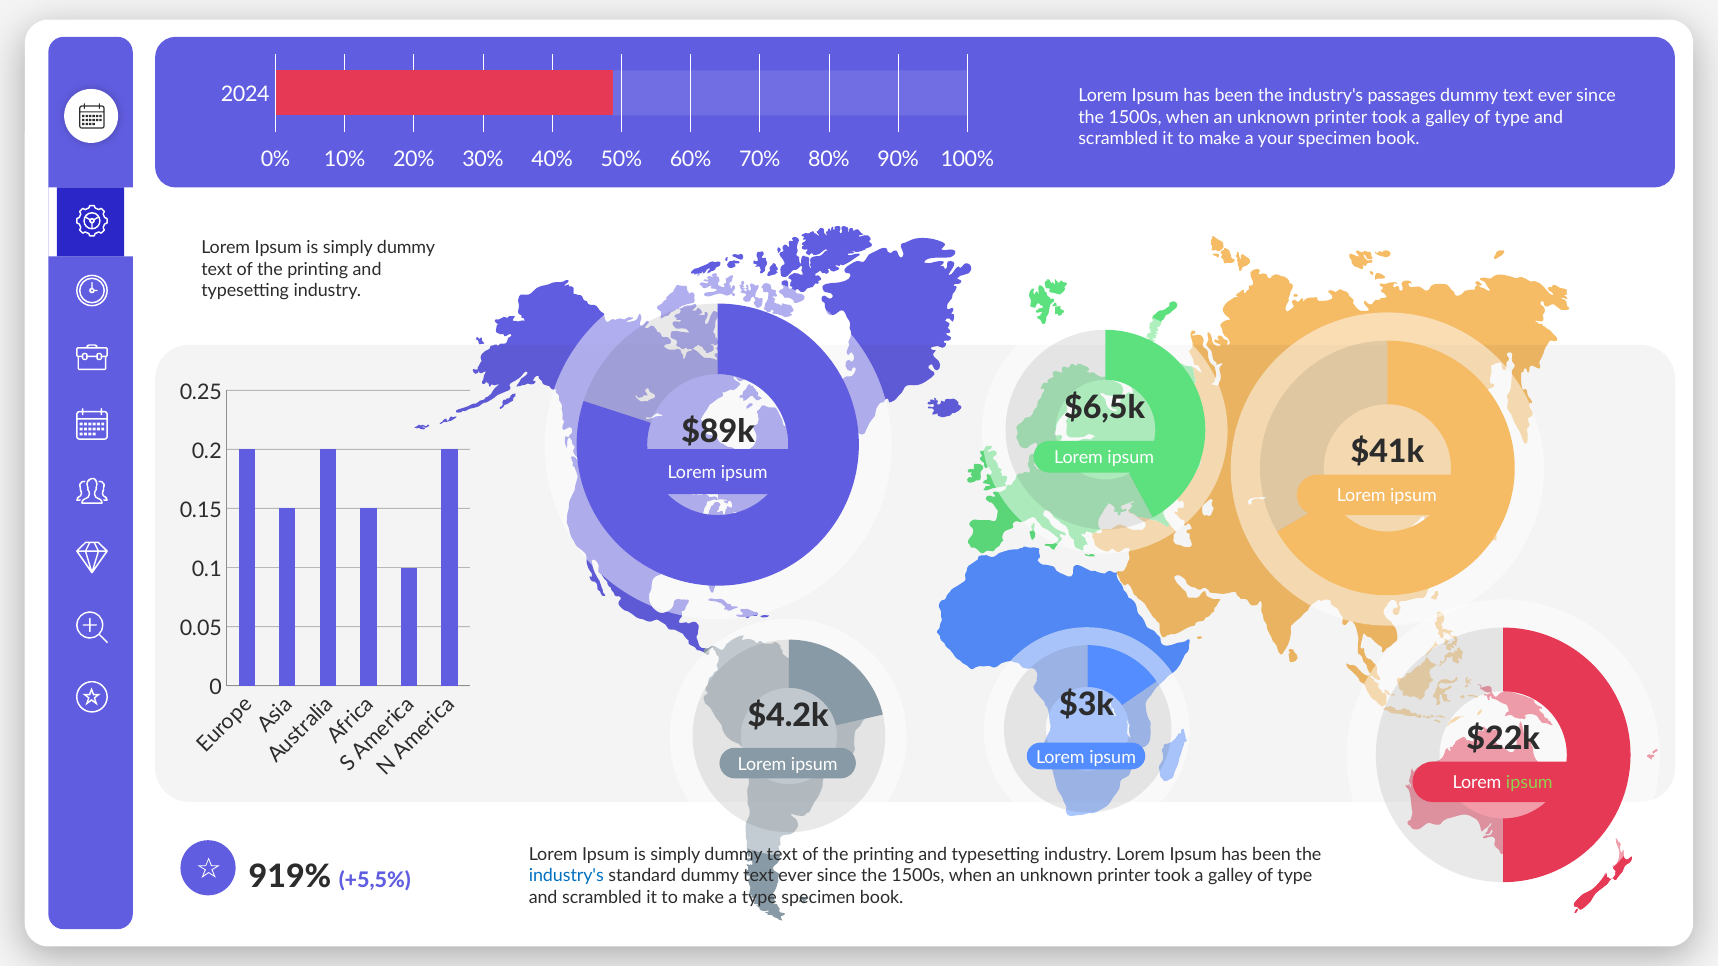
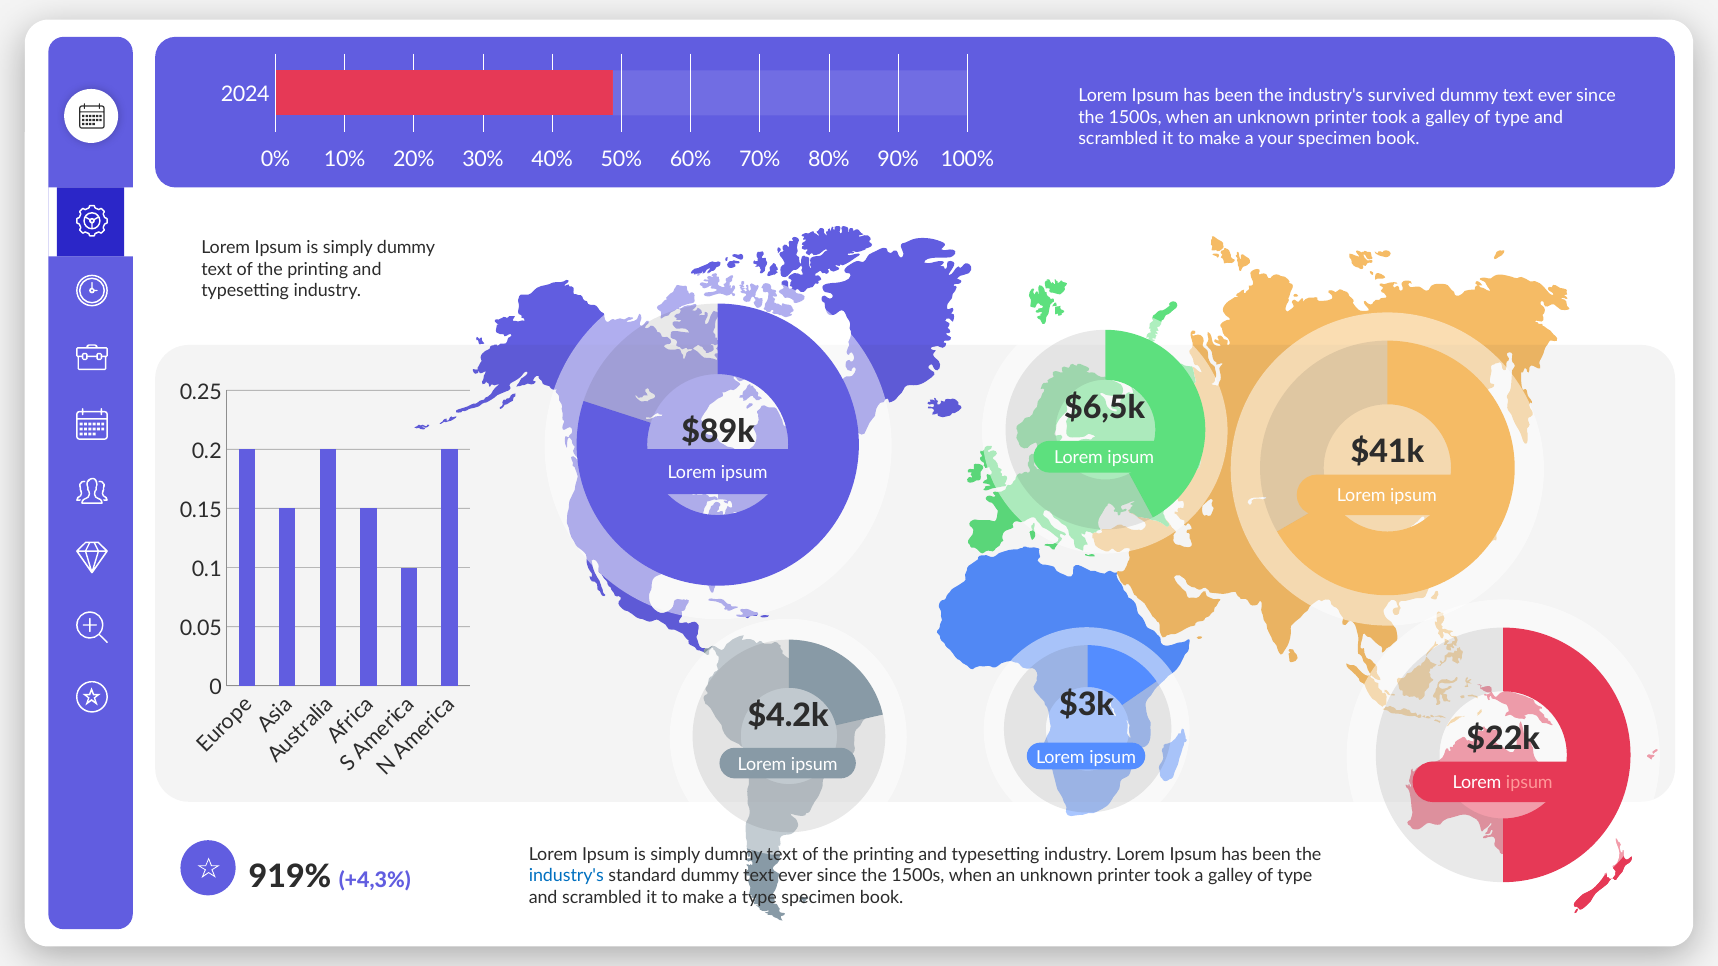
passages: passages -> survived (1402, 96)
ipsum colour: light green -> pink (1529, 783)
+5,5%: +5,5% -> +4,3% (375, 880)
